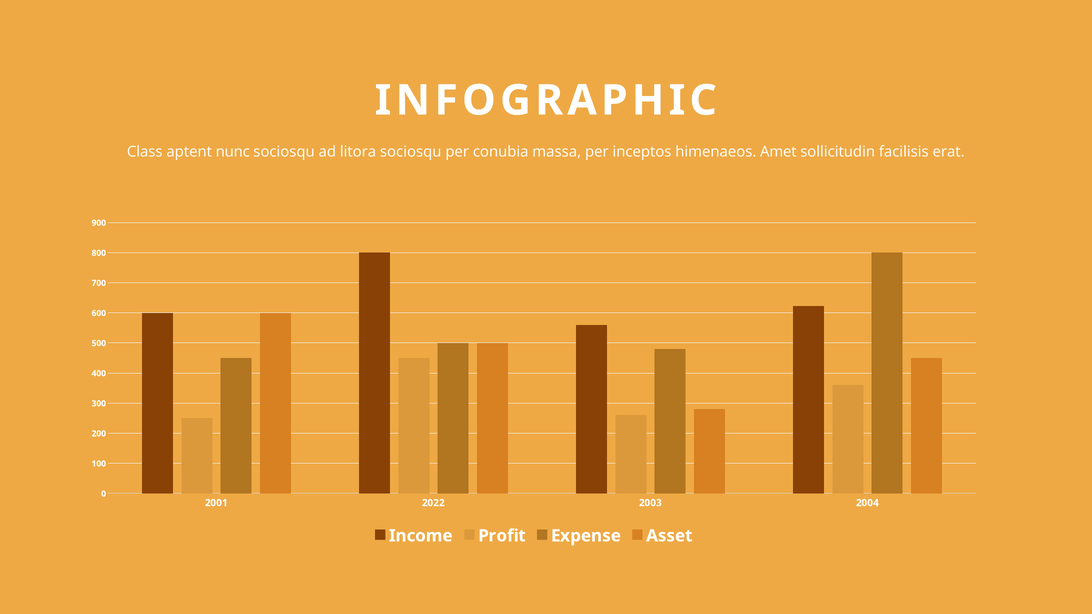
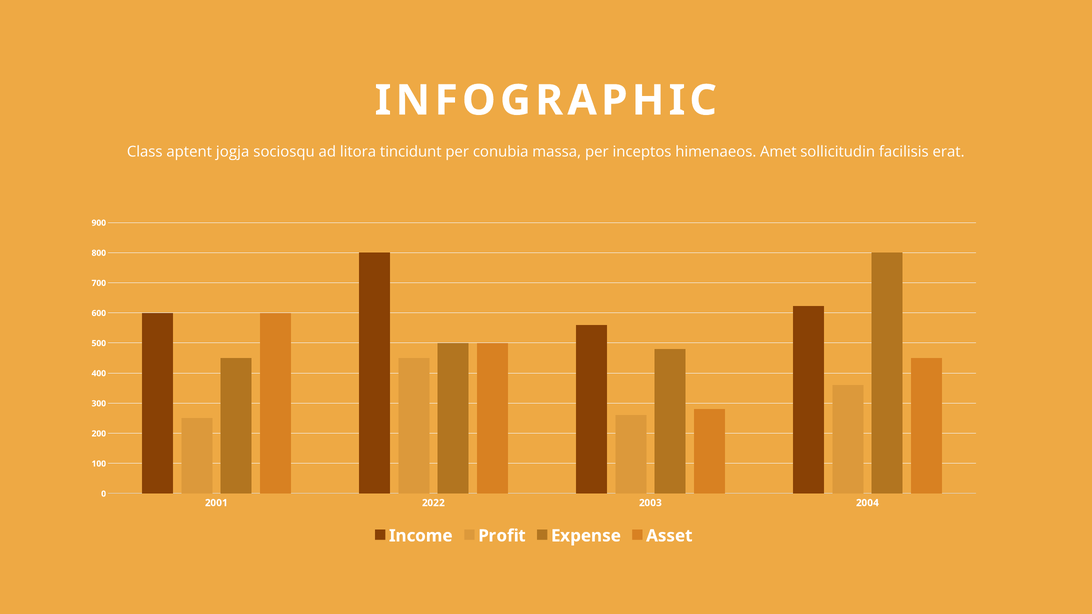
nunc: nunc -> jogja (233, 152)
litora sociosqu: sociosqu -> tincidunt (411, 152)
